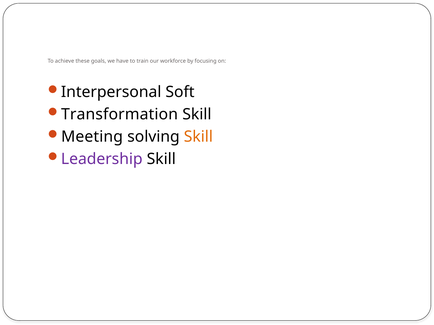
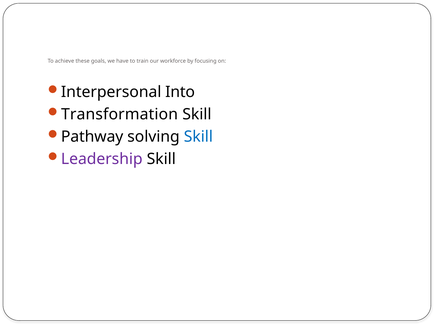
Soft: Soft -> Into (180, 92)
Meeting: Meeting -> Pathway (92, 137)
Skill colour: orange -> blue (198, 137)
